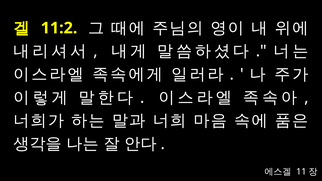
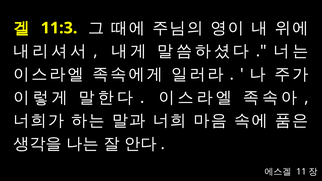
11:2: 11:2 -> 11:3 (59, 28)
